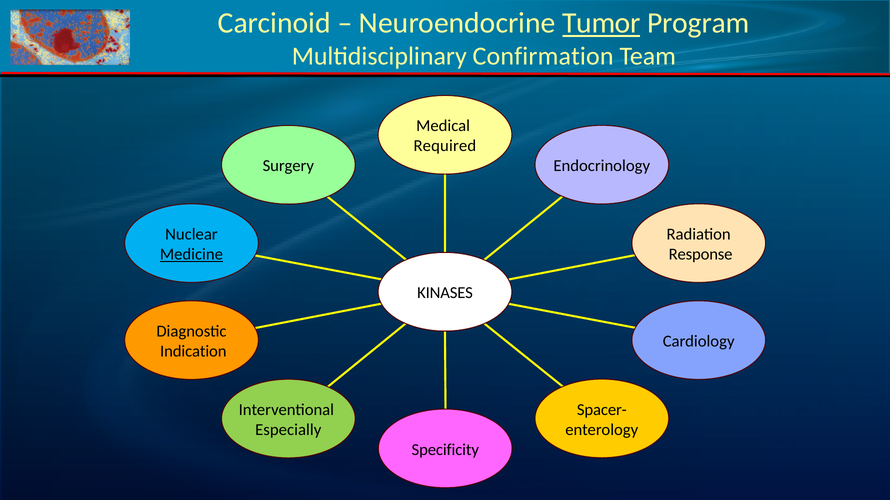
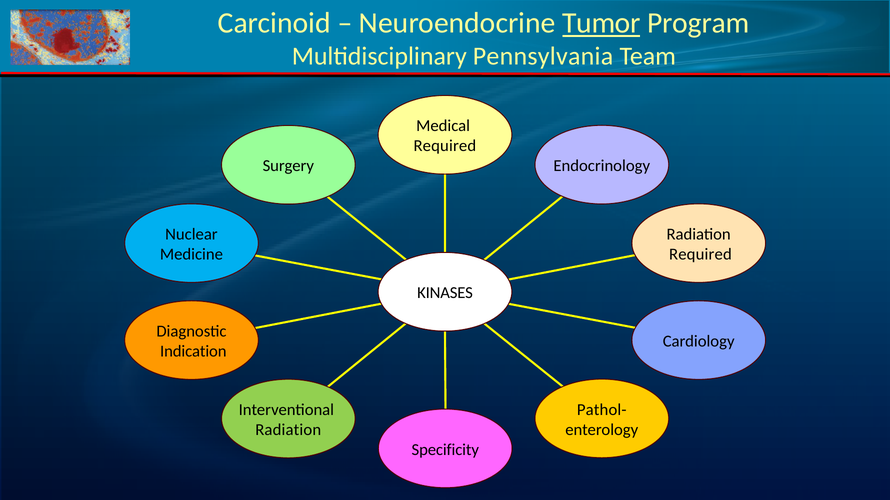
Confirmation: Confirmation -> Pennsylvania (543, 56)
Medicine underline: present -> none (191, 255)
Response: Response -> Required (700, 255)
Spacer-: Spacer- -> Pathol- (602, 410)
Especially: Especially -> Radiation (288, 430)
